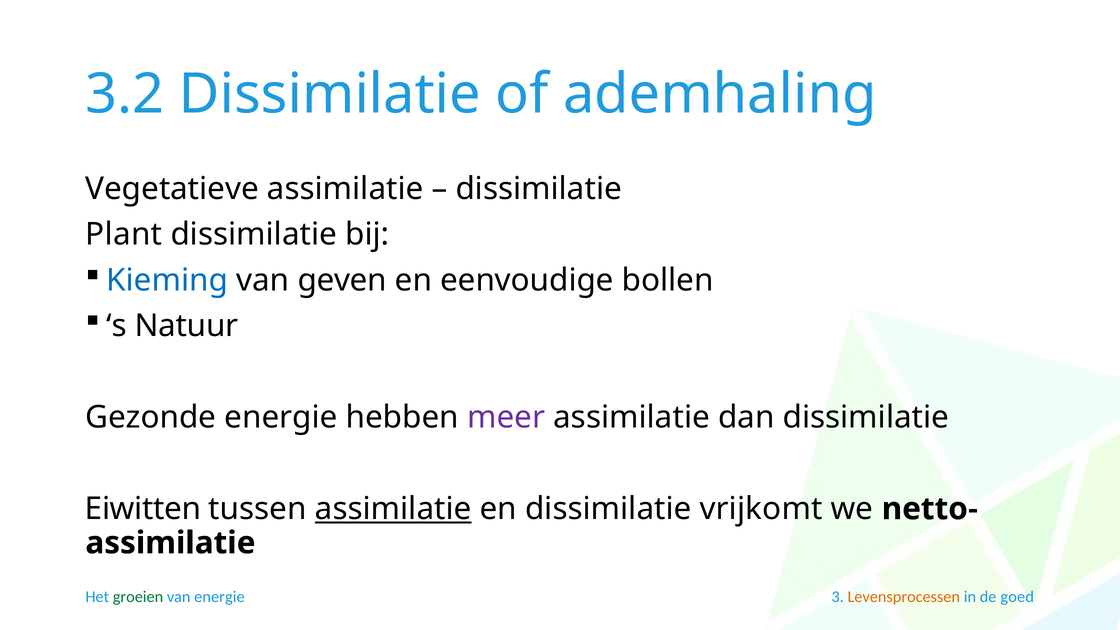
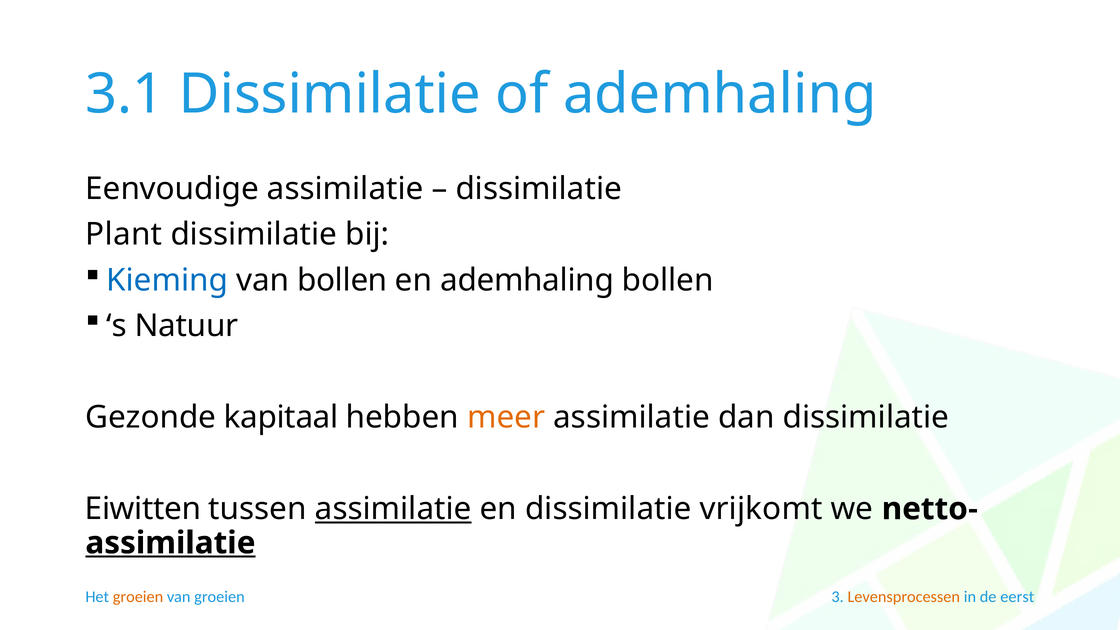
3.2: 3.2 -> 3.1 (125, 94)
Vegetatieve: Vegetatieve -> Eenvoudige (172, 189)
van geven: geven -> bollen (342, 280)
en eenvoudige: eenvoudige -> ademhaling (527, 280)
Gezonde energie: energie -> kapitaal (281, 417)
meer colour: purple -> orange (506, 417)
assimilatie underline: none -> present (170, 543)
groeien colour: green -> orange (138, 597)
van energie: energie -> groeien (219, 597)
goed: goed -> eerst (1017, 597)
